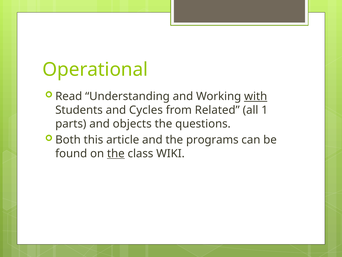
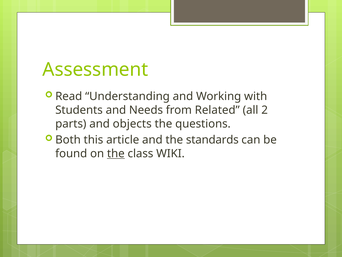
Operational: Operational -> Assessment (95, 69)
with underline: present -> none (256, 96)
Cycles: Cycles -> Needs (146, 110)
1: 1 -> 2 (265, 110)
programs: programs -> standards (212, 140)
